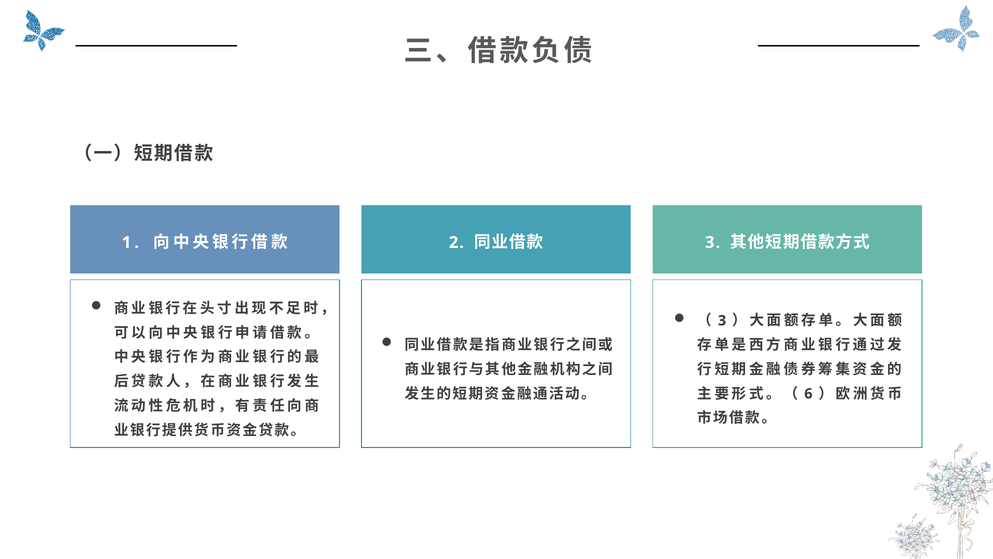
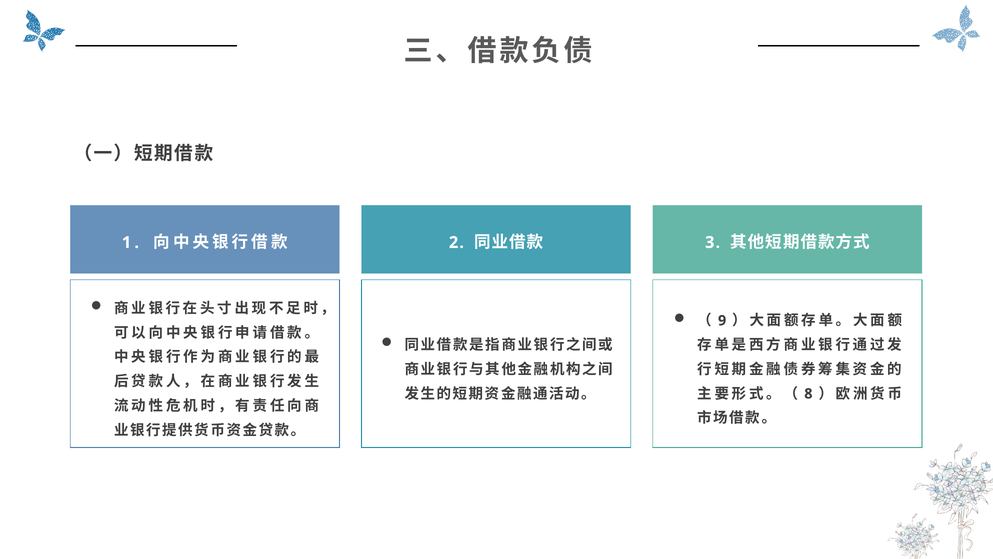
3: 3 -> 9 (722, 320)
6: 6 -> 8 (808, 393)
